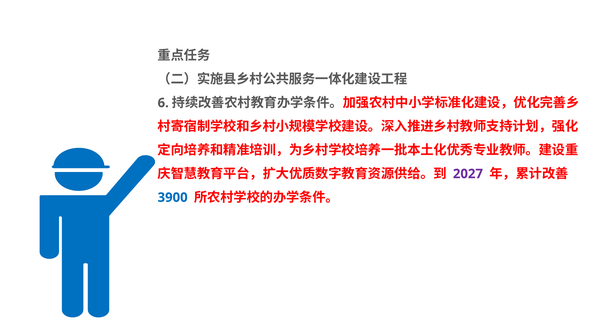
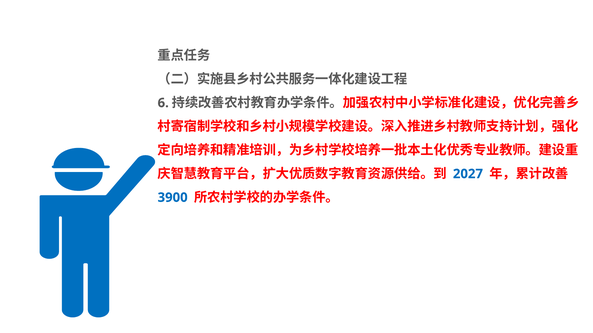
2027 colour: purple -> blue (468, 174)
